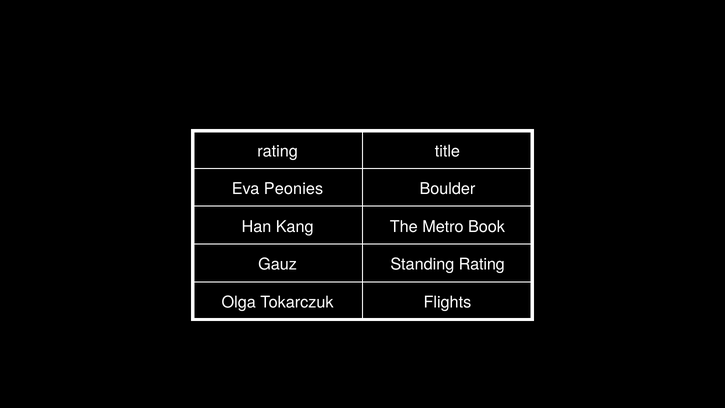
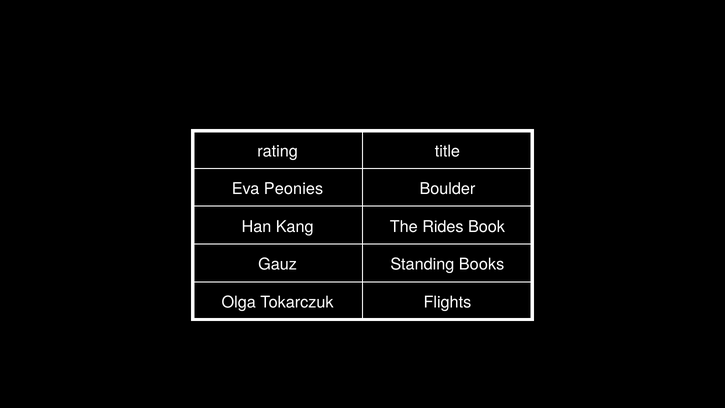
Metro: Metro -> Rides (443, 227)
Standing Rating: Rating -> Books (482, 264)
